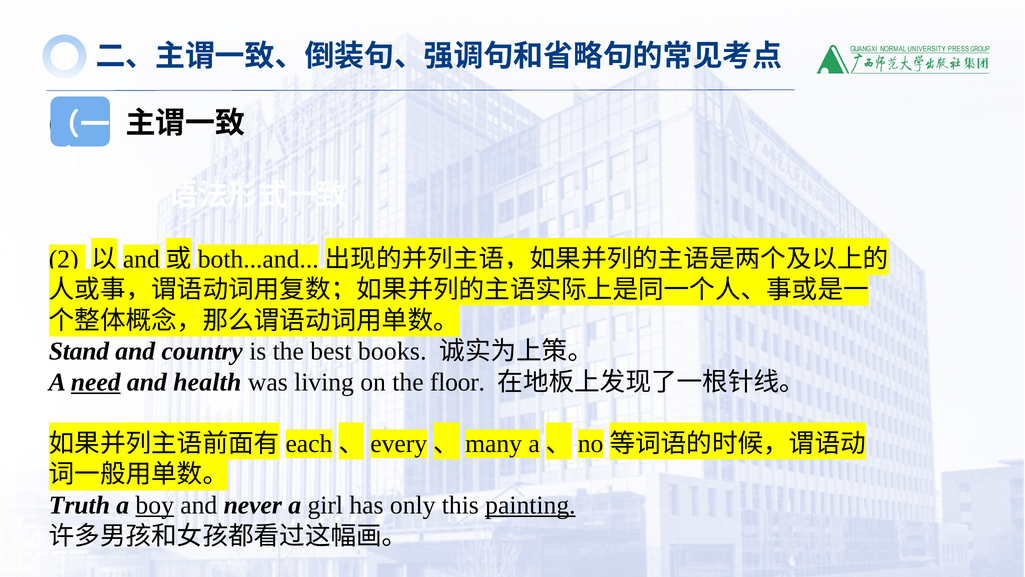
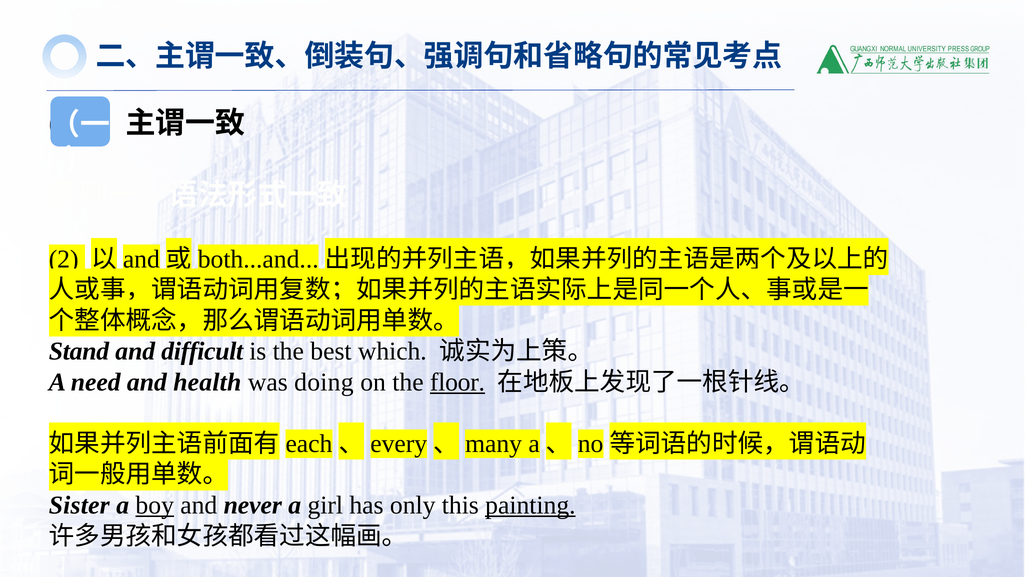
country: country -> difficult (202, 351)
books: books -> which (392, 351)
need underline: present -> none (96, 382)
living: living -> doing (324, 382)
floor underline: none -> present (458, 382)
Truth: Truth -> Sister (79, 505)
